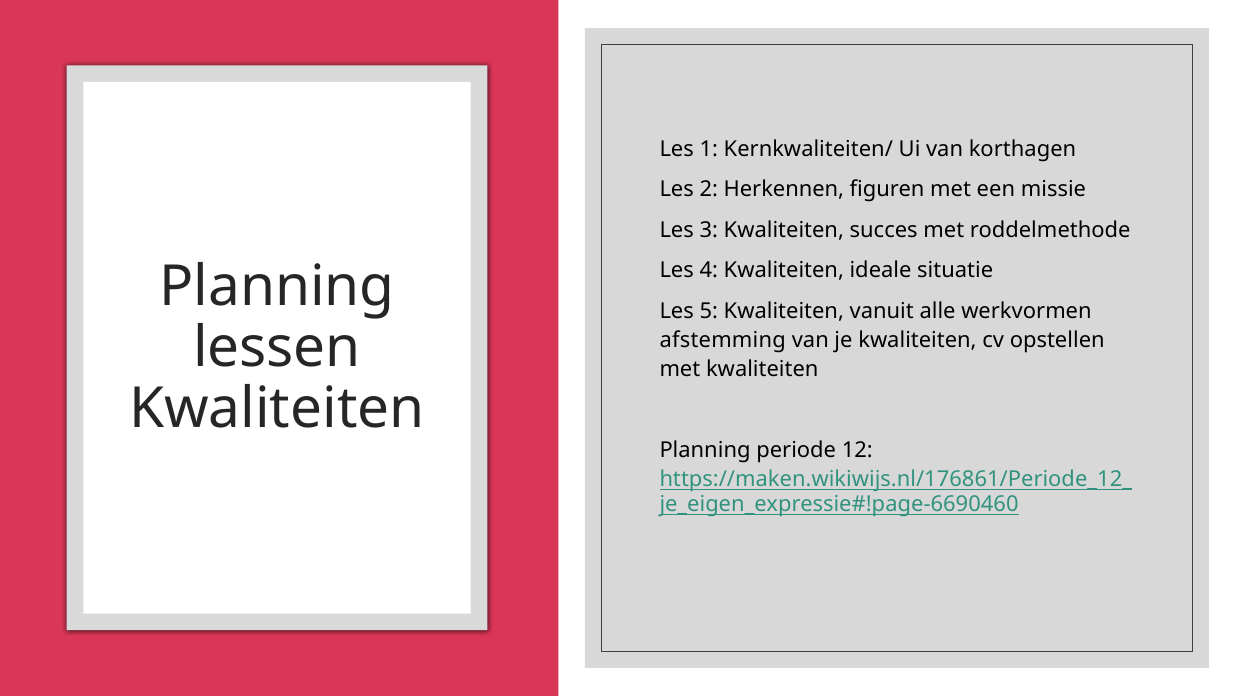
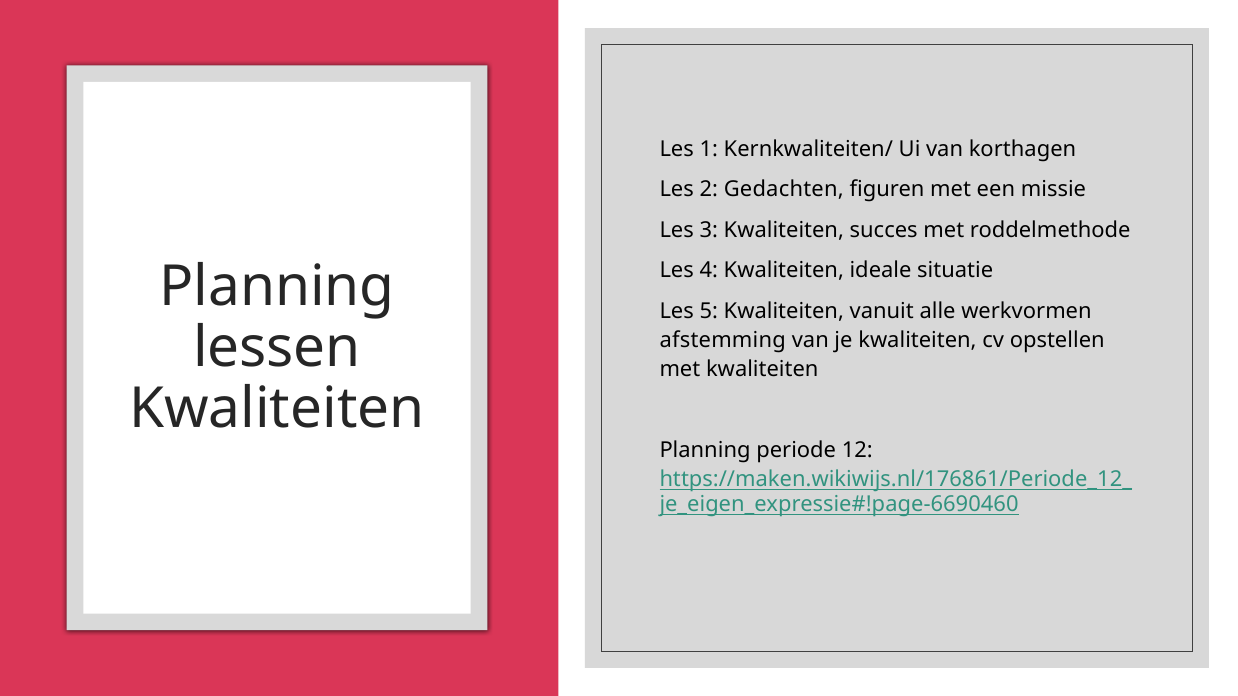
Herkennen: Herkennen -> Gedachten (784, 190)
